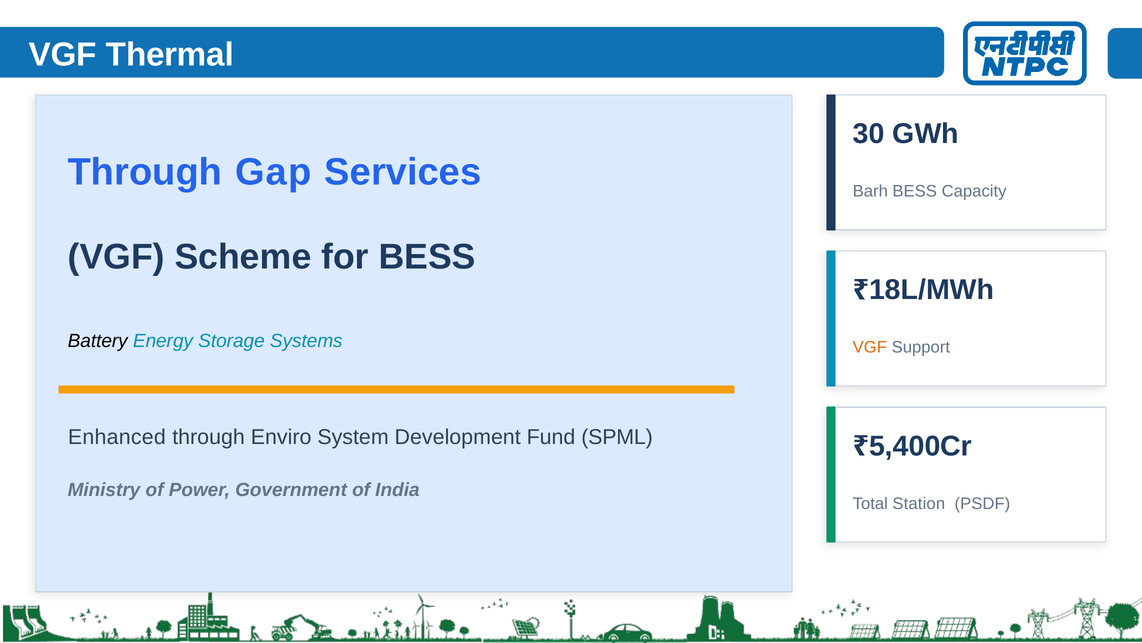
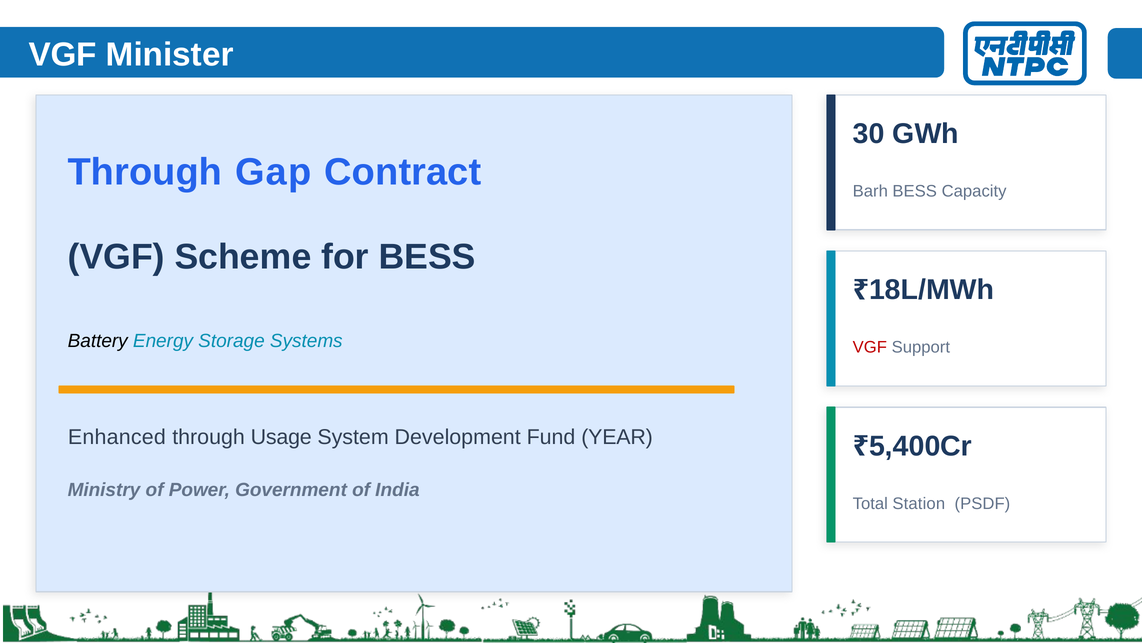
Thermal: Thermal -> Minister (170, 55)
Services: Services -> Contract (403, 172)
VGF colour: orange -> red (870, 347)
Enviro: Enviro -> Usage (281, 437)
SPML: SPML -> YEAR (617, 437)
